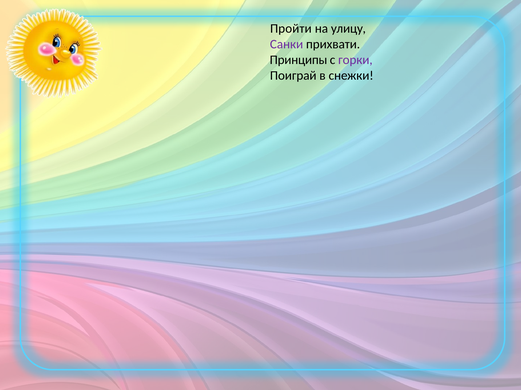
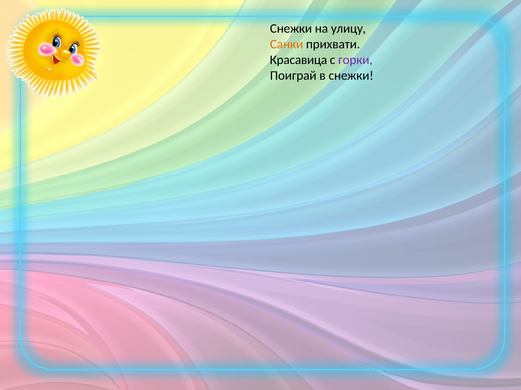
Пройти: Пройти -> Снежки (291, 29)
Санки colour: purple -> orange (287, 44)
Принципы: Принципы -> Красавица (299, 60)
